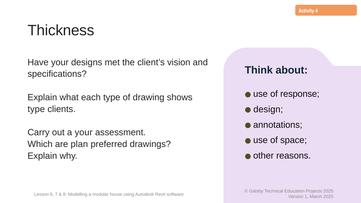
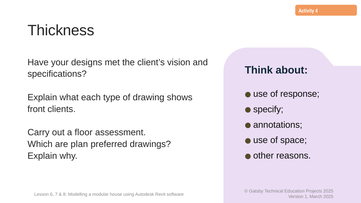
type: type -> front (36, 109)
design: design -> specify (268, 109)
a your: your -> floor (84, 132)
